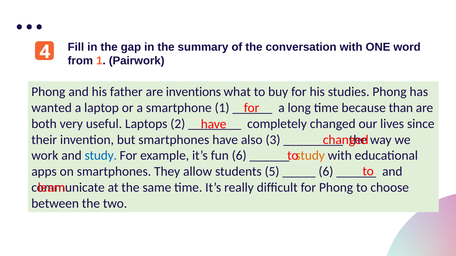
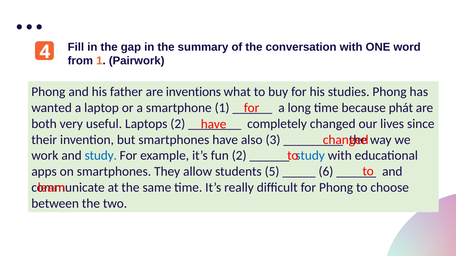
than: than -> phát (401, 108)
fun 6: 6 -> 2 (239, 156)
study colour: orange -> blue (310, 156)
